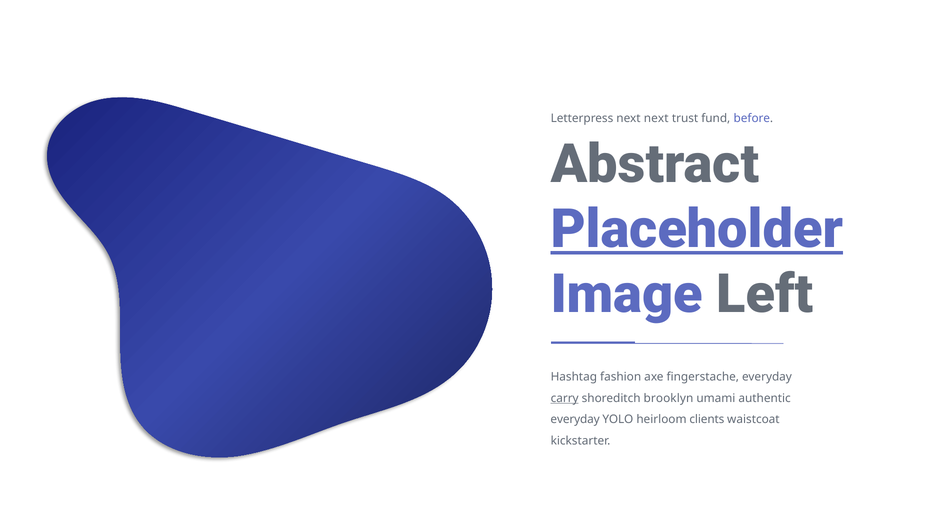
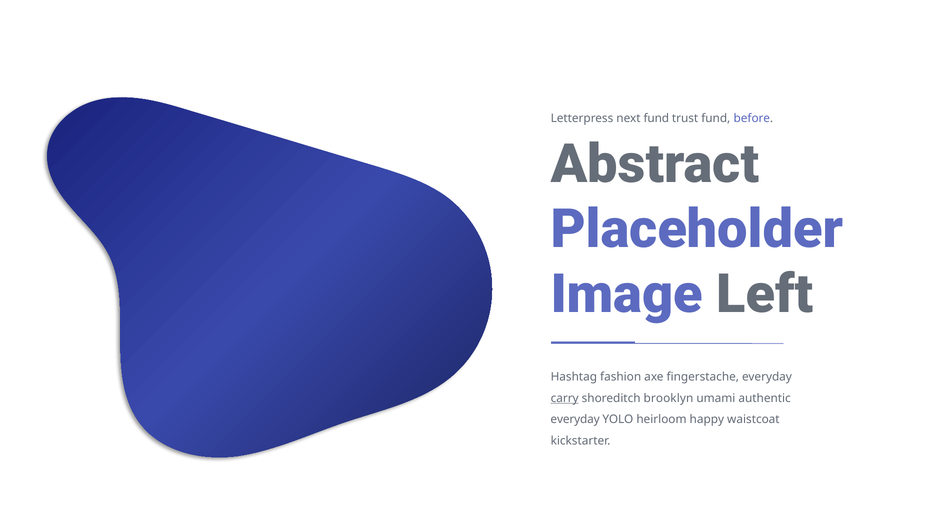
next next: next -> fund (656, 118)
Placeholder underline: present -> none (697, 230)
clients: clients -> happy (707, 420)
